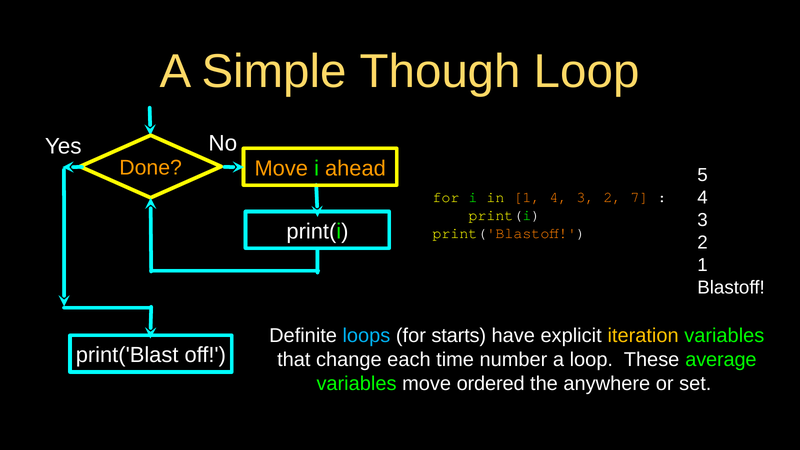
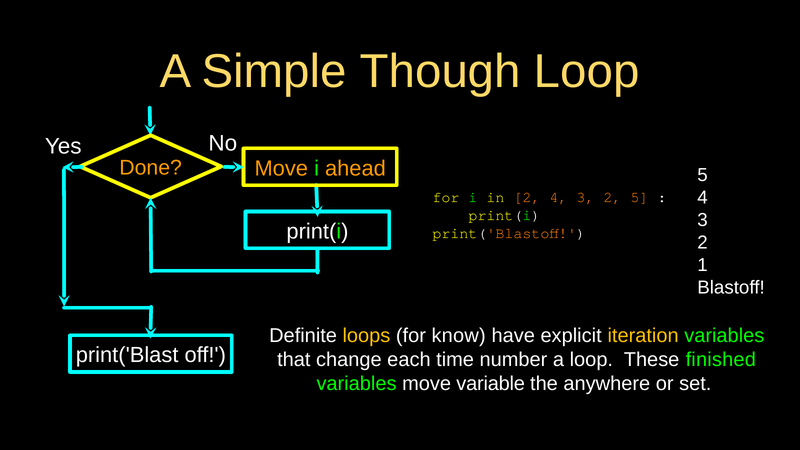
in 1: 1 -> 2 (527, 197)
2 7: 7 -> 5 (639, 197)
loops colour: light blue -> yellow (366, 335)
starts: starts -> know (459, 335)
average: average -> finished (721, 359)
ordered: ordered -> variable (491, 383)
